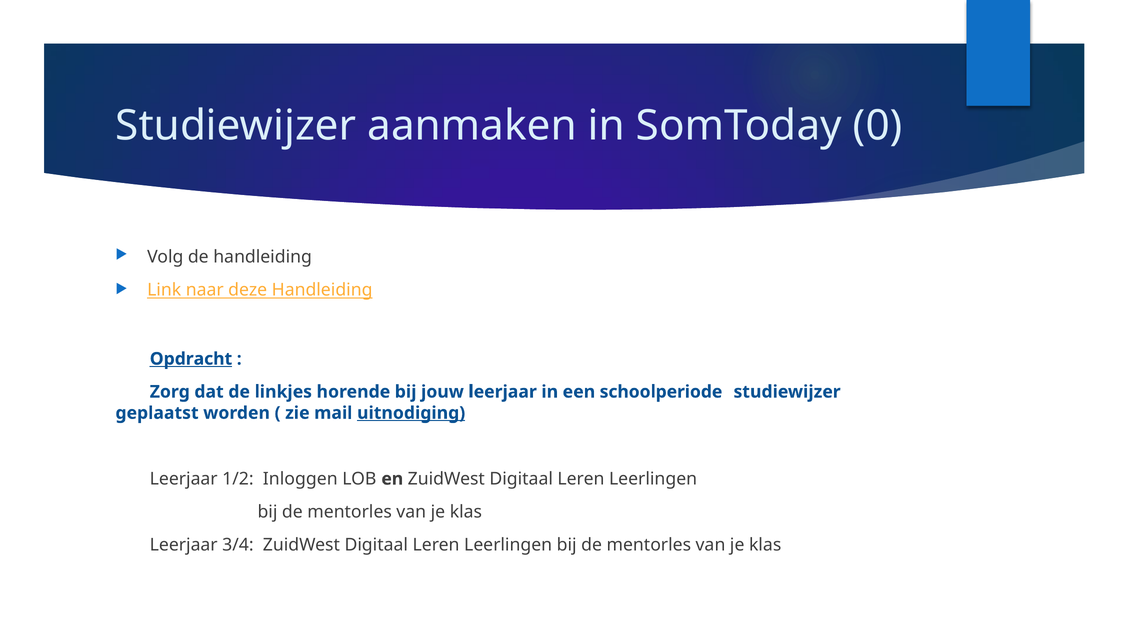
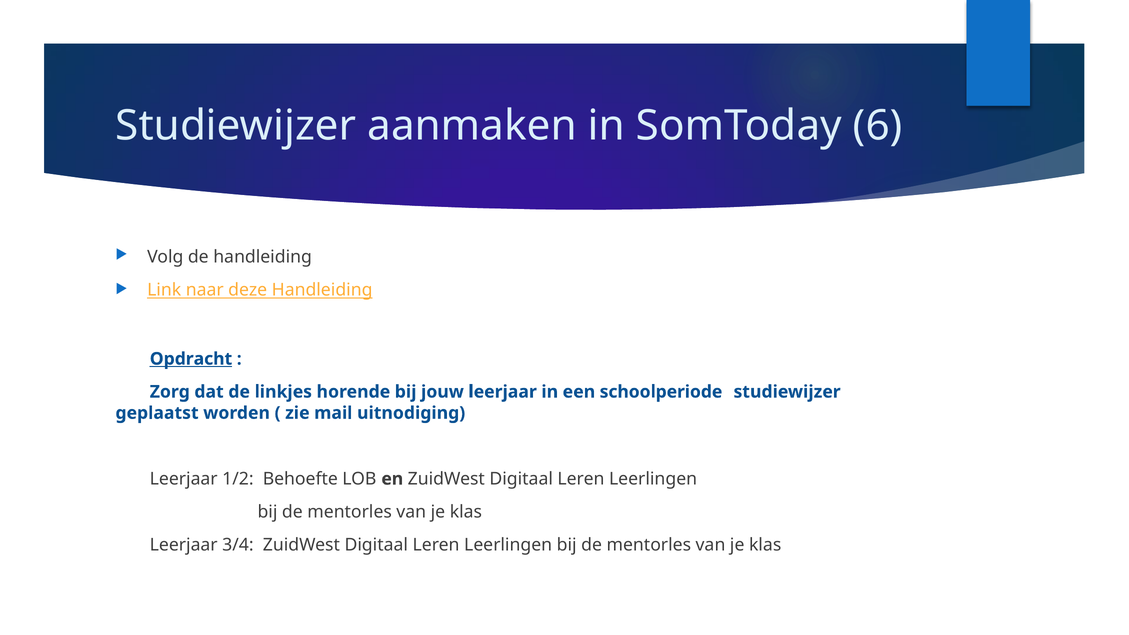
0: 0 -> 6 (878, 126)
uitnodiging underline: present -> none (411, 413)
Inloggen: Inloggen -> Behoefte (300, 479)
